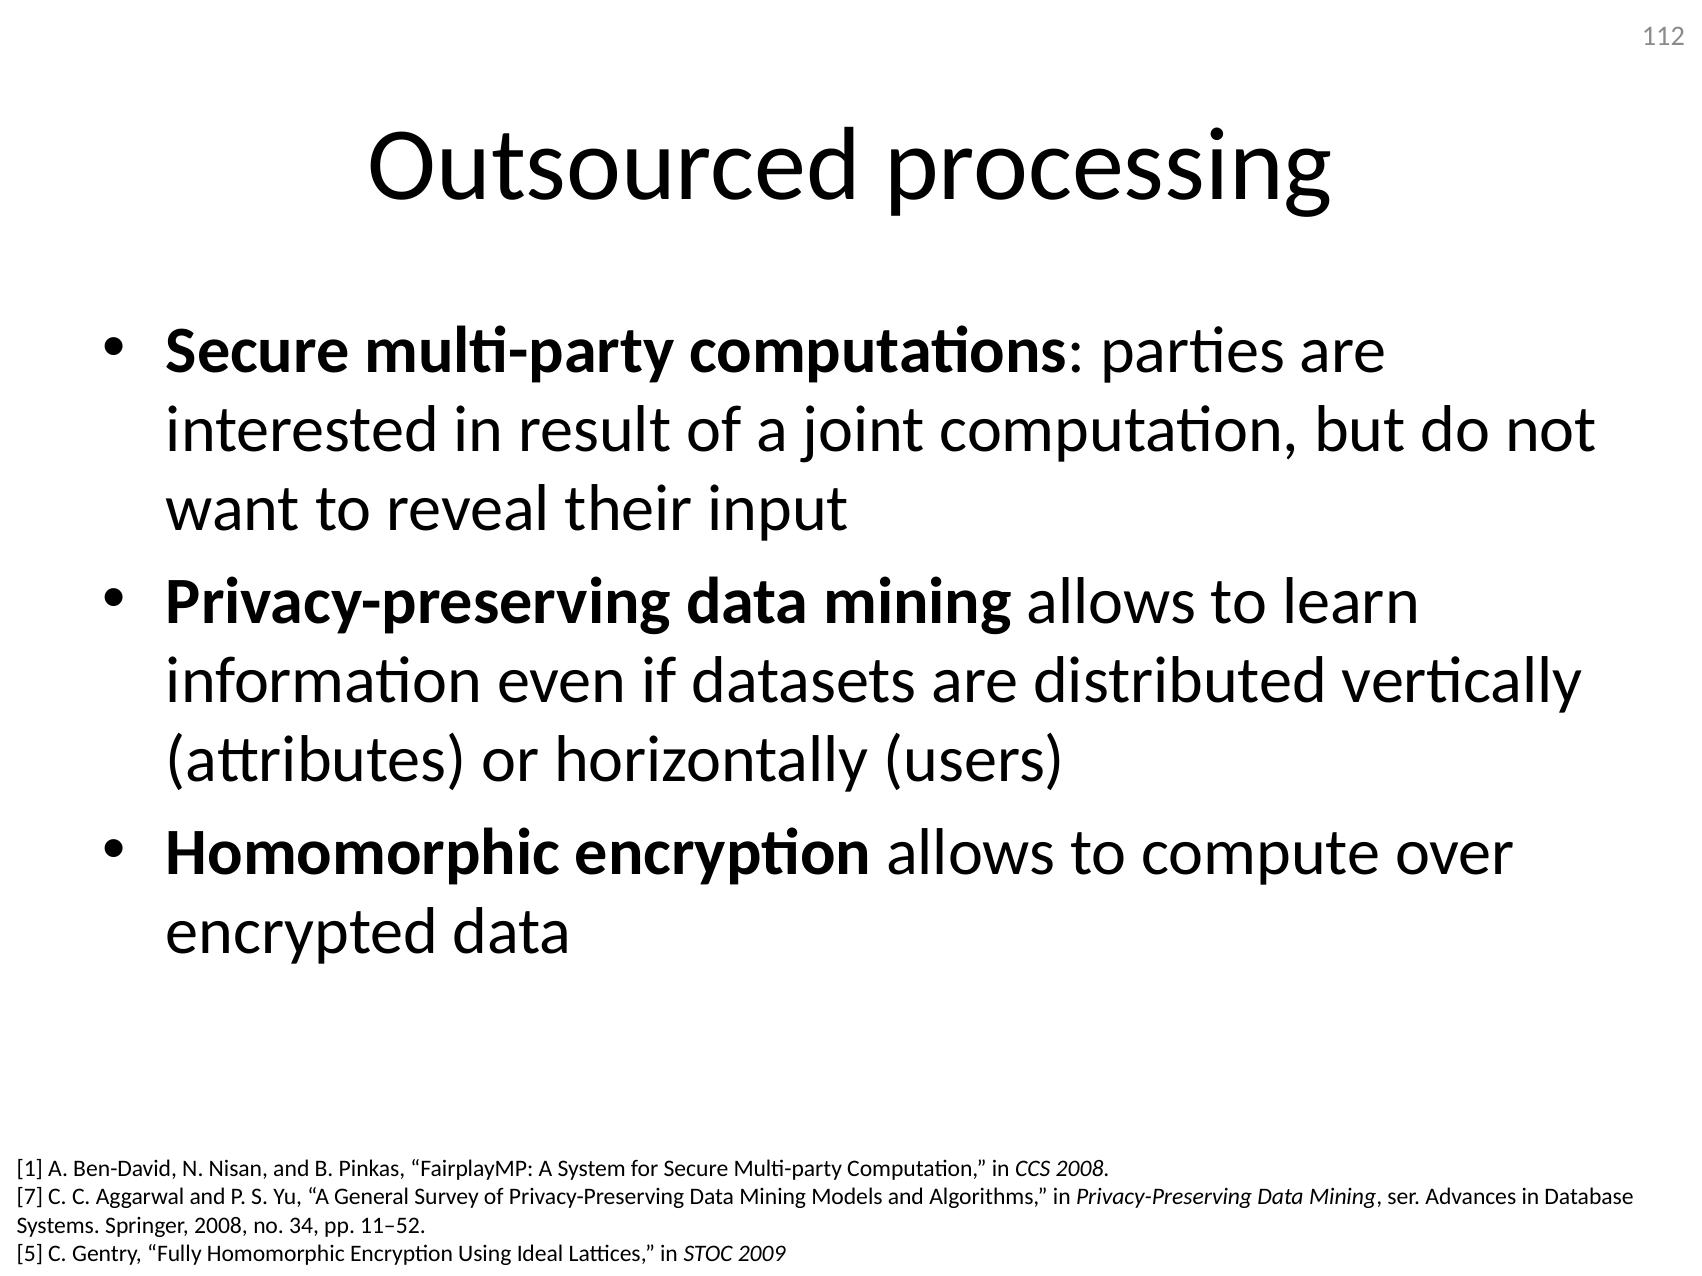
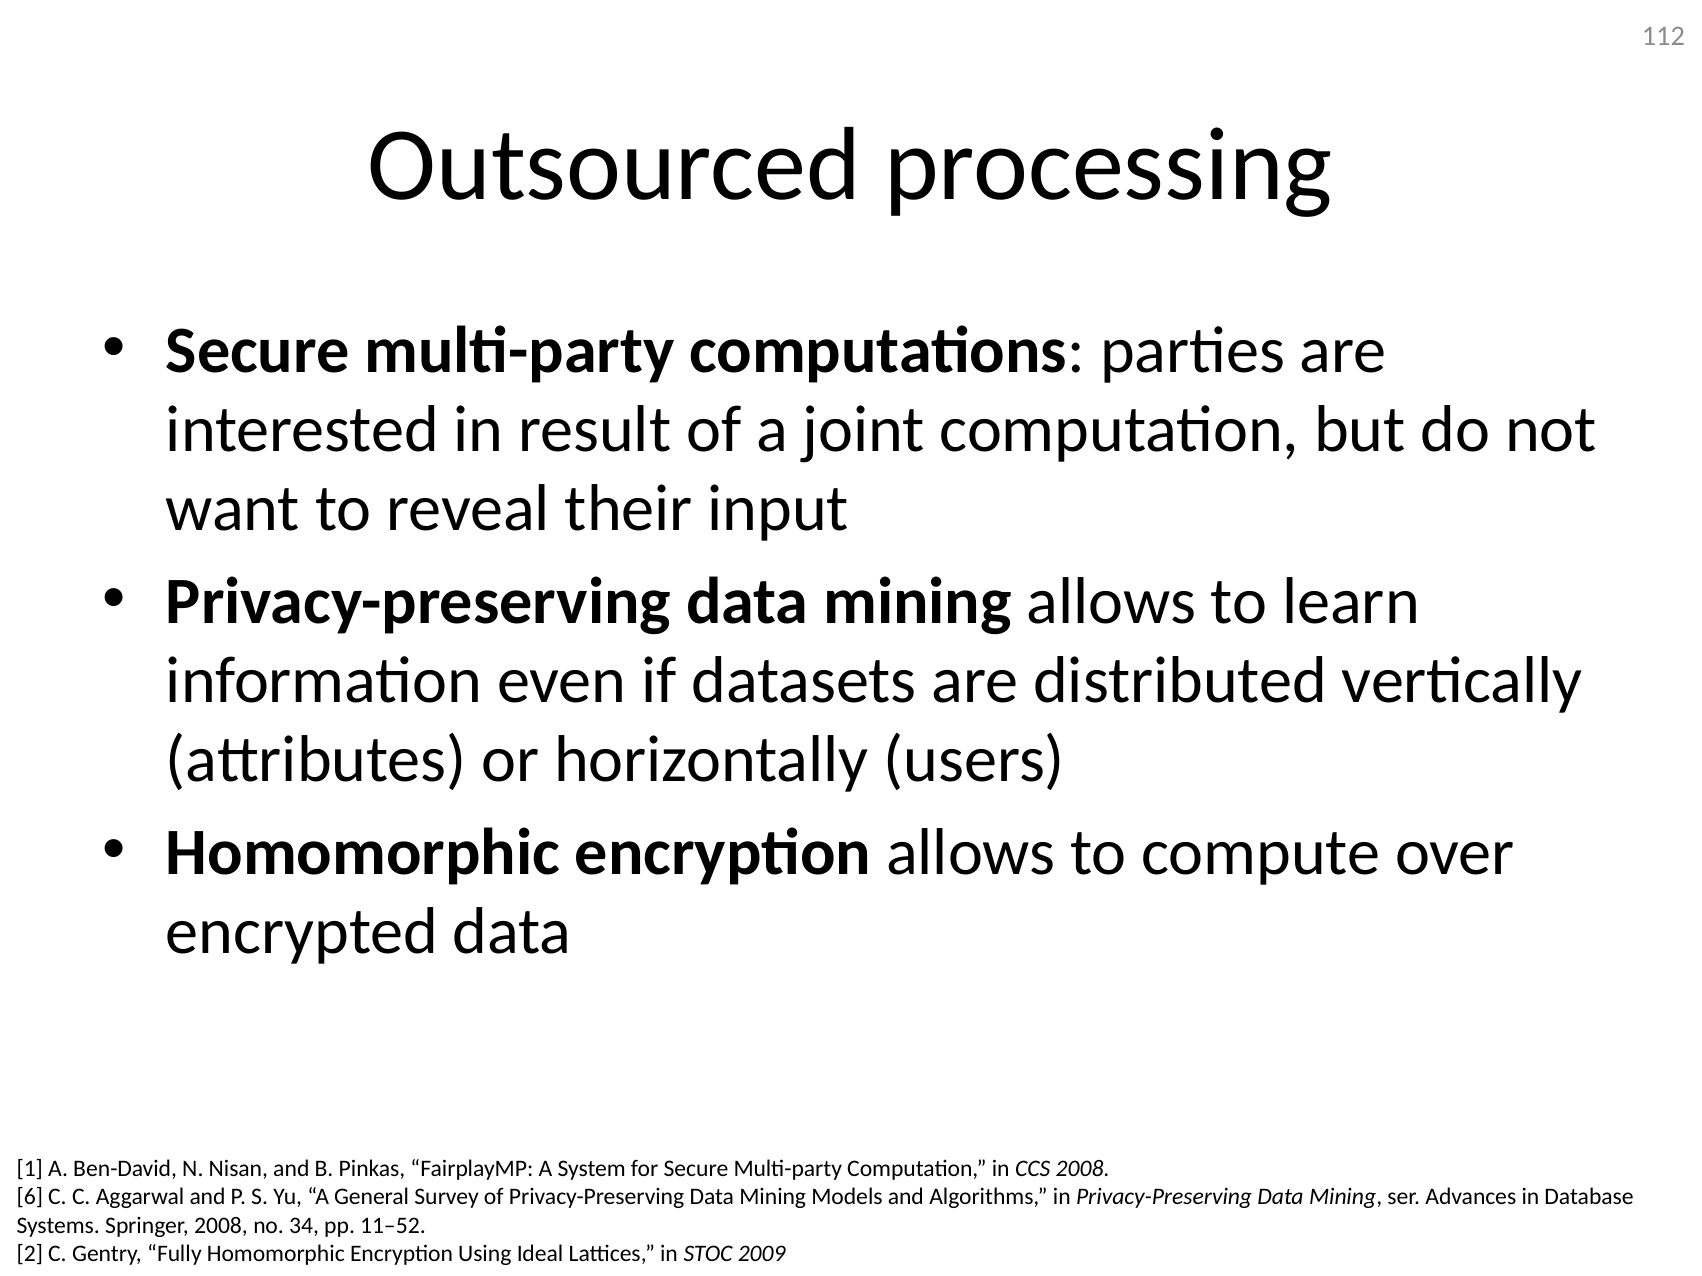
7: 7 -> 6 (30, 1197)
5: 5 -> 2 (30, 1254)
